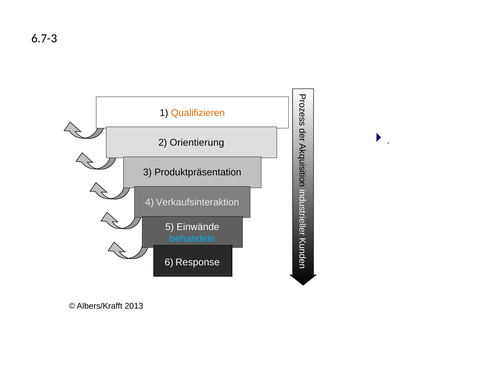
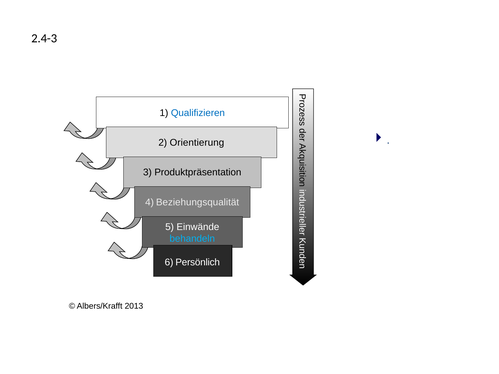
6.7-3: 6.7-3 -> 2.4-3 (44, 39)
Qualifizieren colour: orange -> blue (198, 113)
Verkaufsinteraktion: Verkaufsinteraktion -> Beziehungsqualität (198, 202)
Response: Response -> Persönlich (198, 262)
